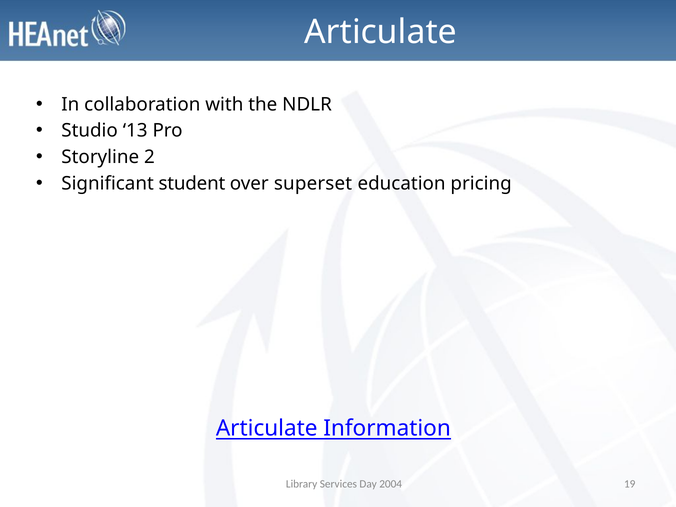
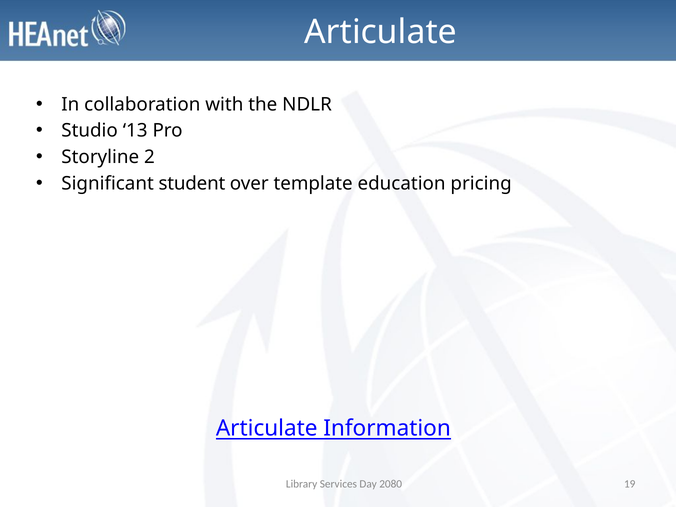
superset: superset -> template (313, 183)
2004: 2004 -> 2080 (391, 484)
